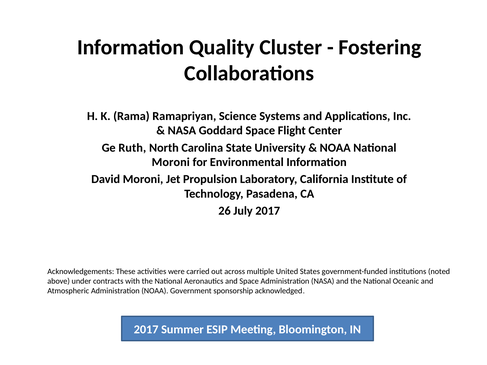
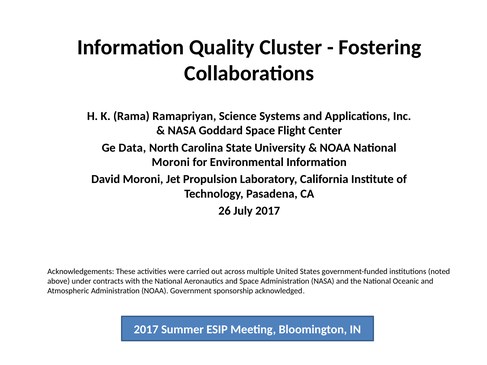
Ruth: Ruth -> Data (132, 148)
